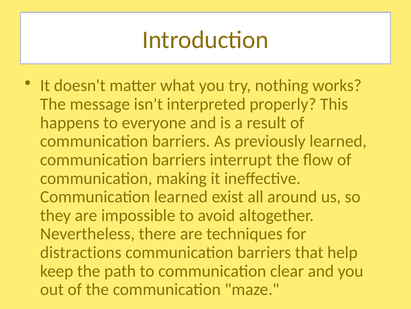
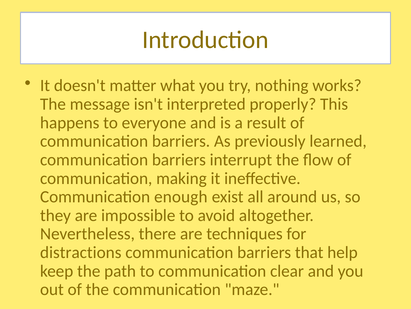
Communication learned: learned -> enough (181, 196)
